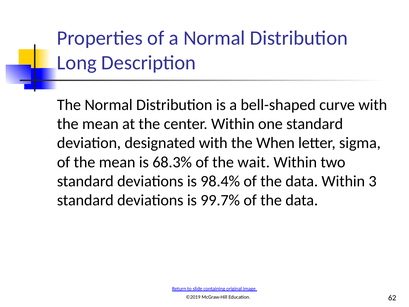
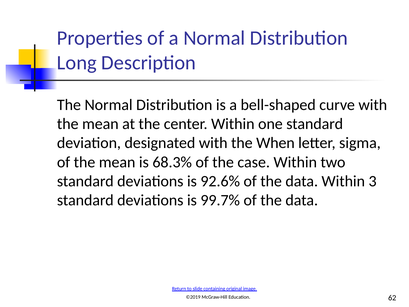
wait: wait -> case (254, 162)
98.4%: 98.4% -> 92.6% (220, 181)
